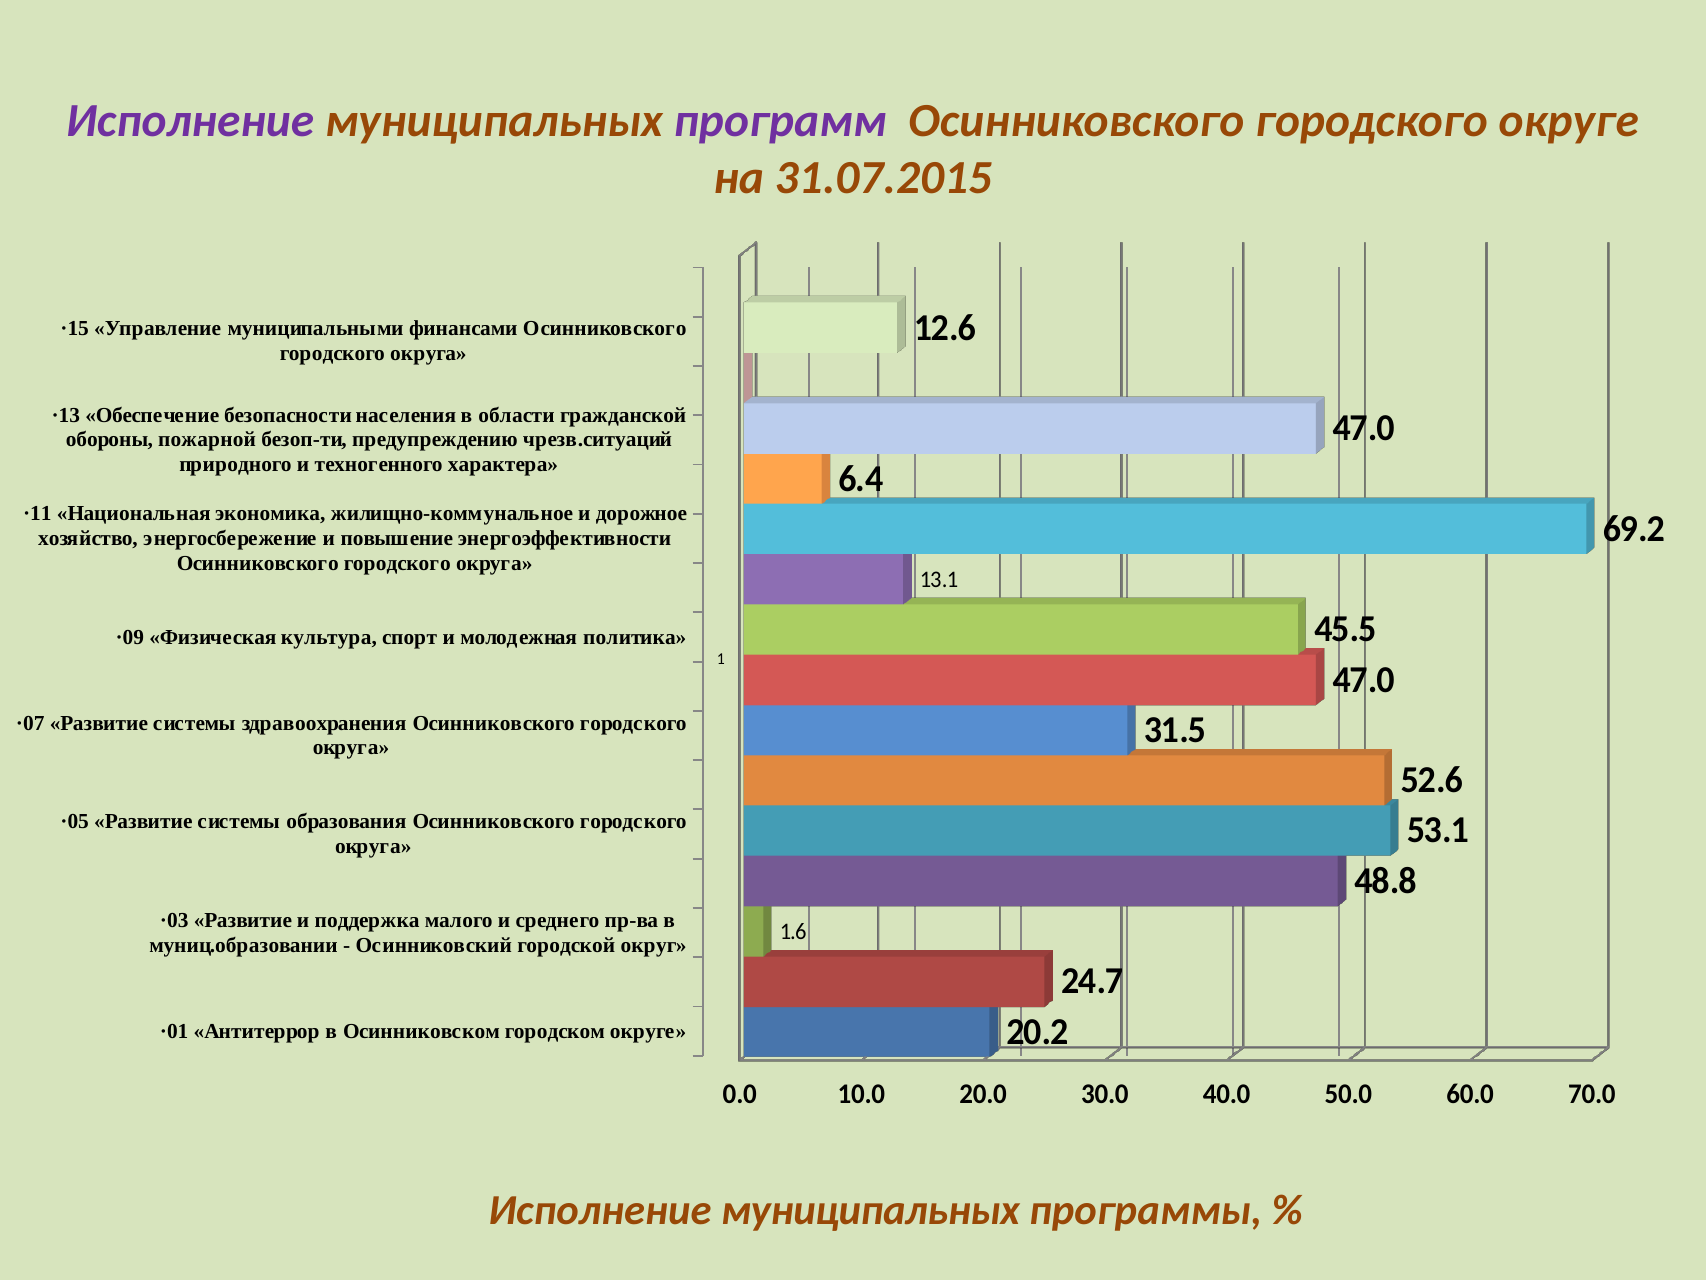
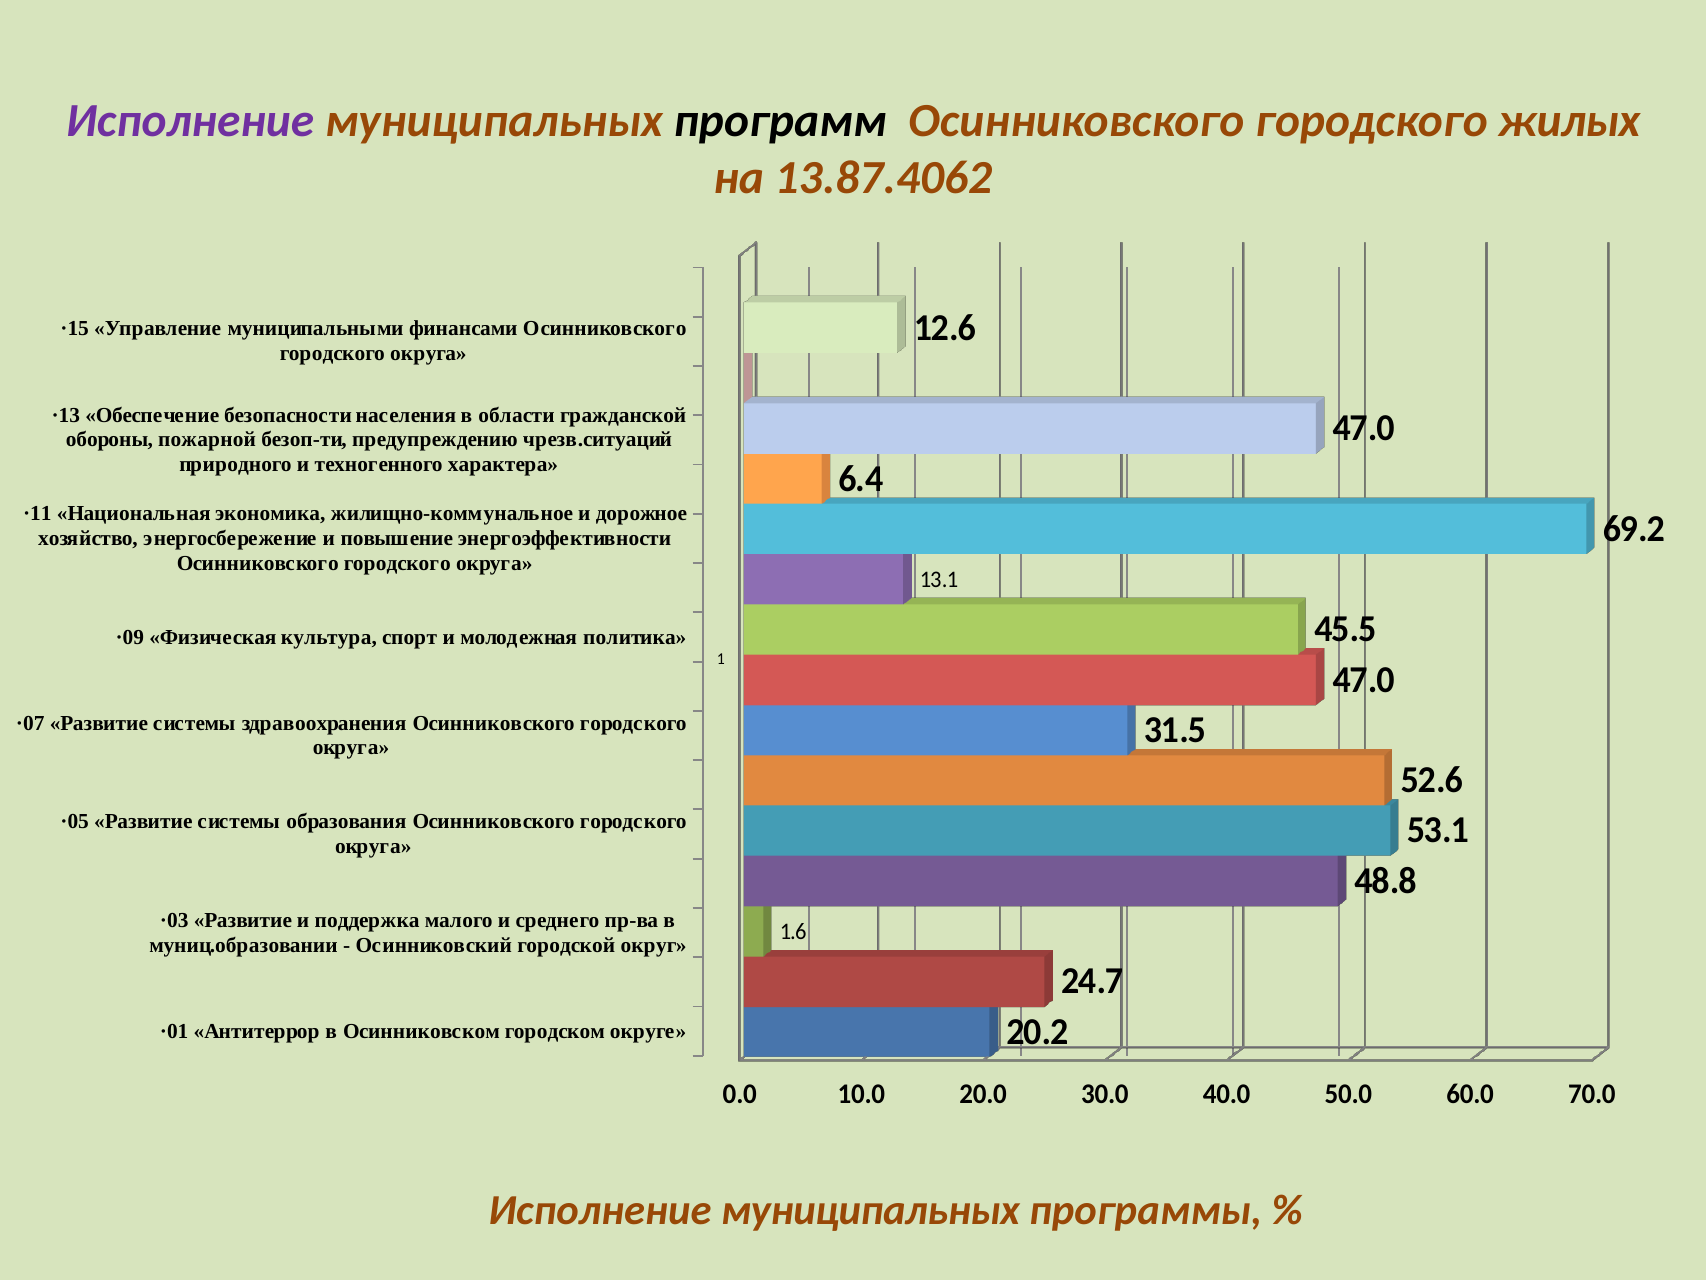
программ colour: purple -> black (780, 120)
городского округе: округе -> жилых (1569, 120)
31.07.2015: 31.07.2015 -> 13.87.4062 (883, 177)
